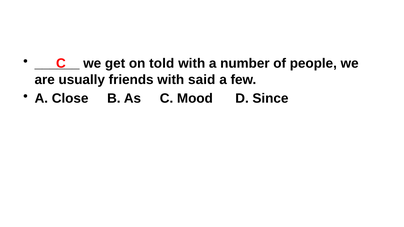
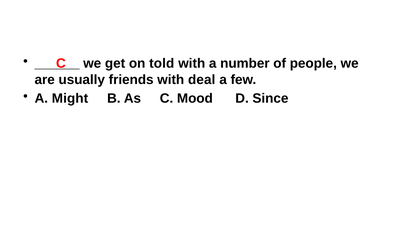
said: said -> deal (202, 80)
Close: Close -> Might (70, 99)
